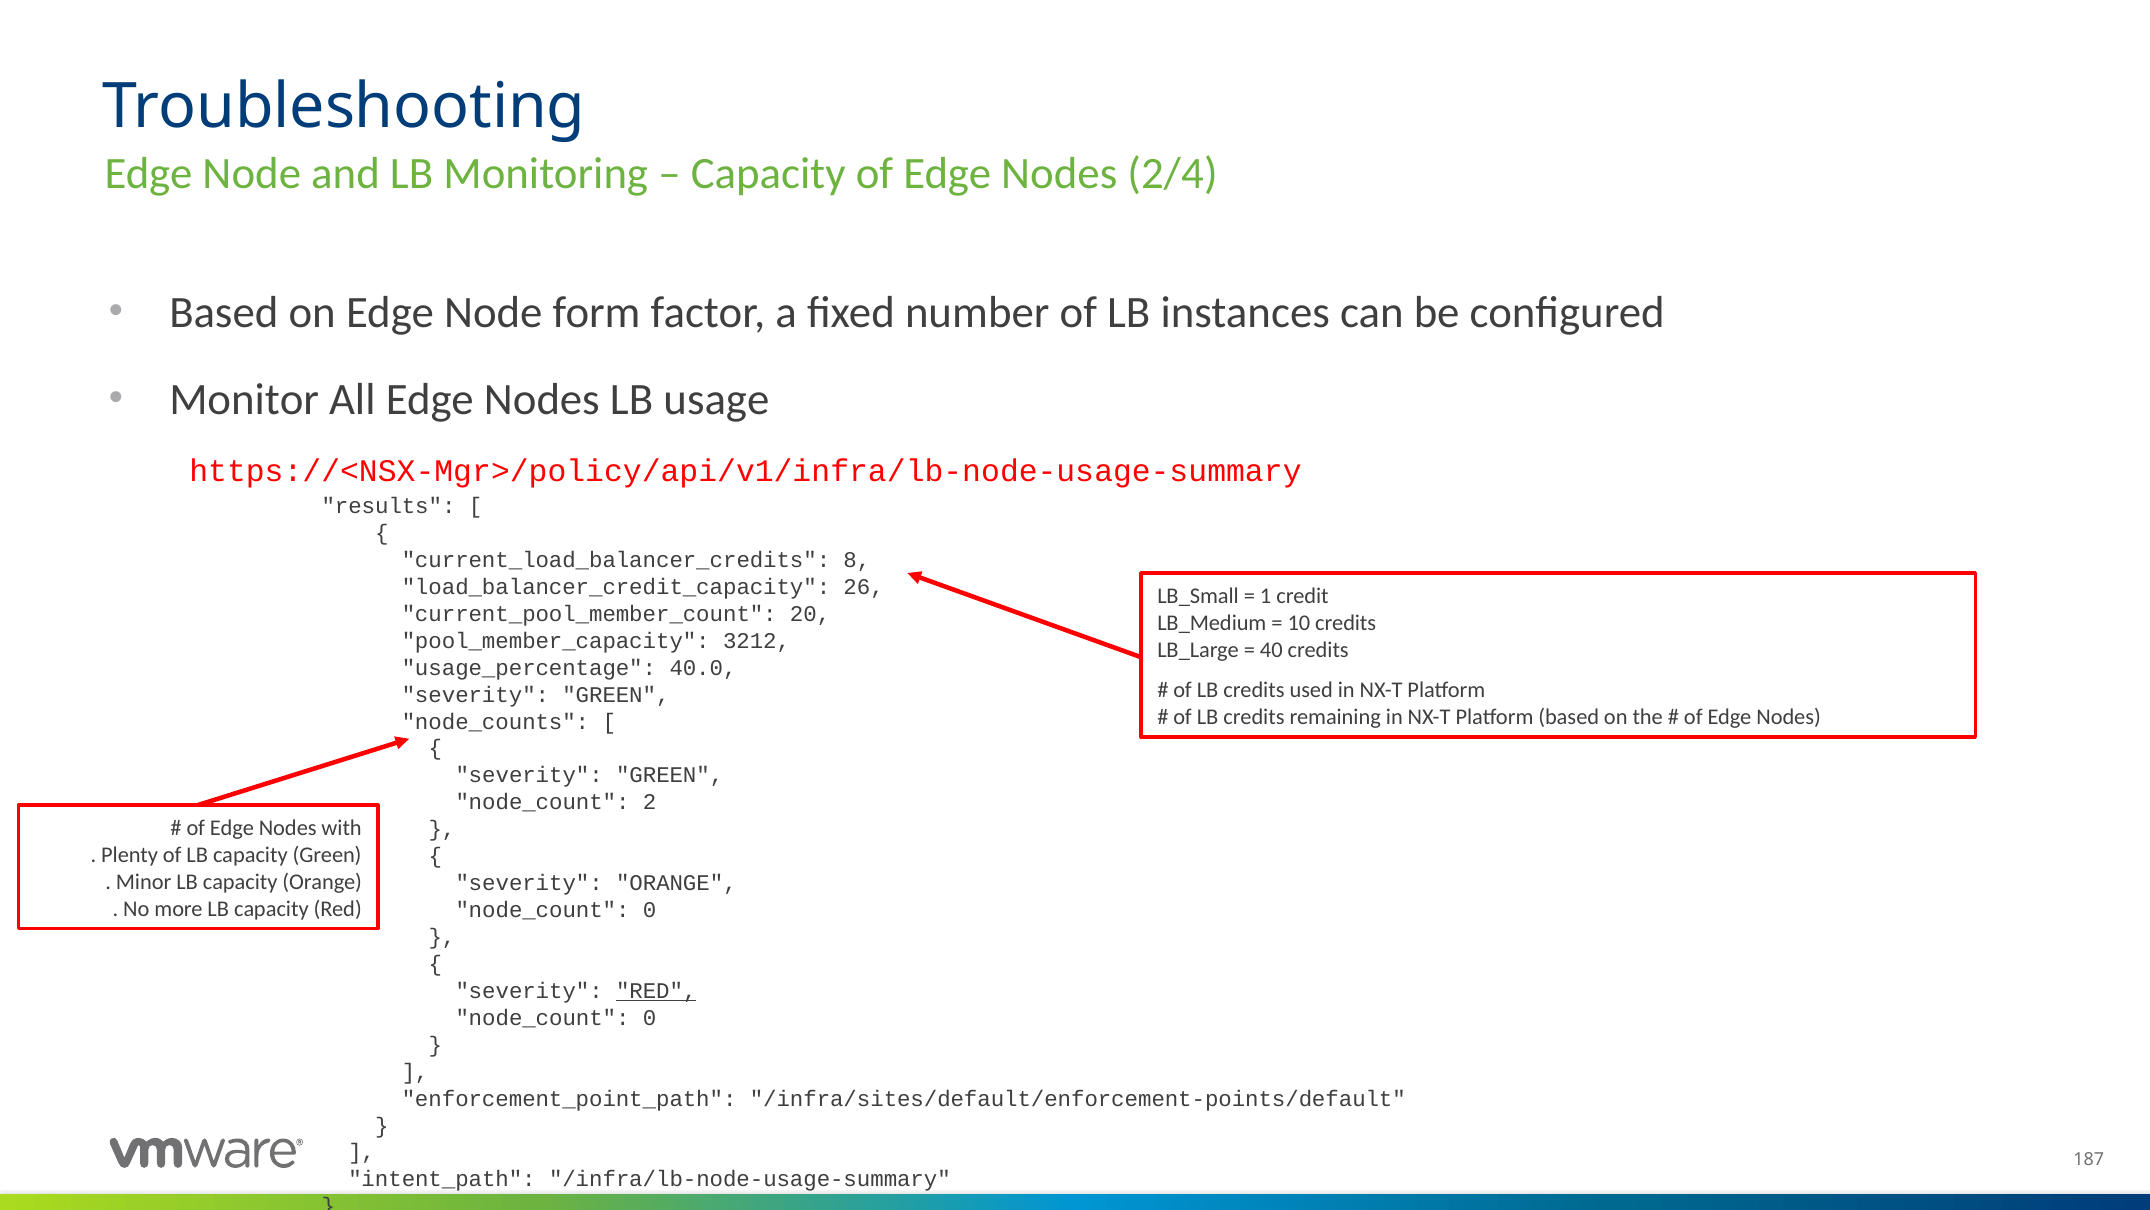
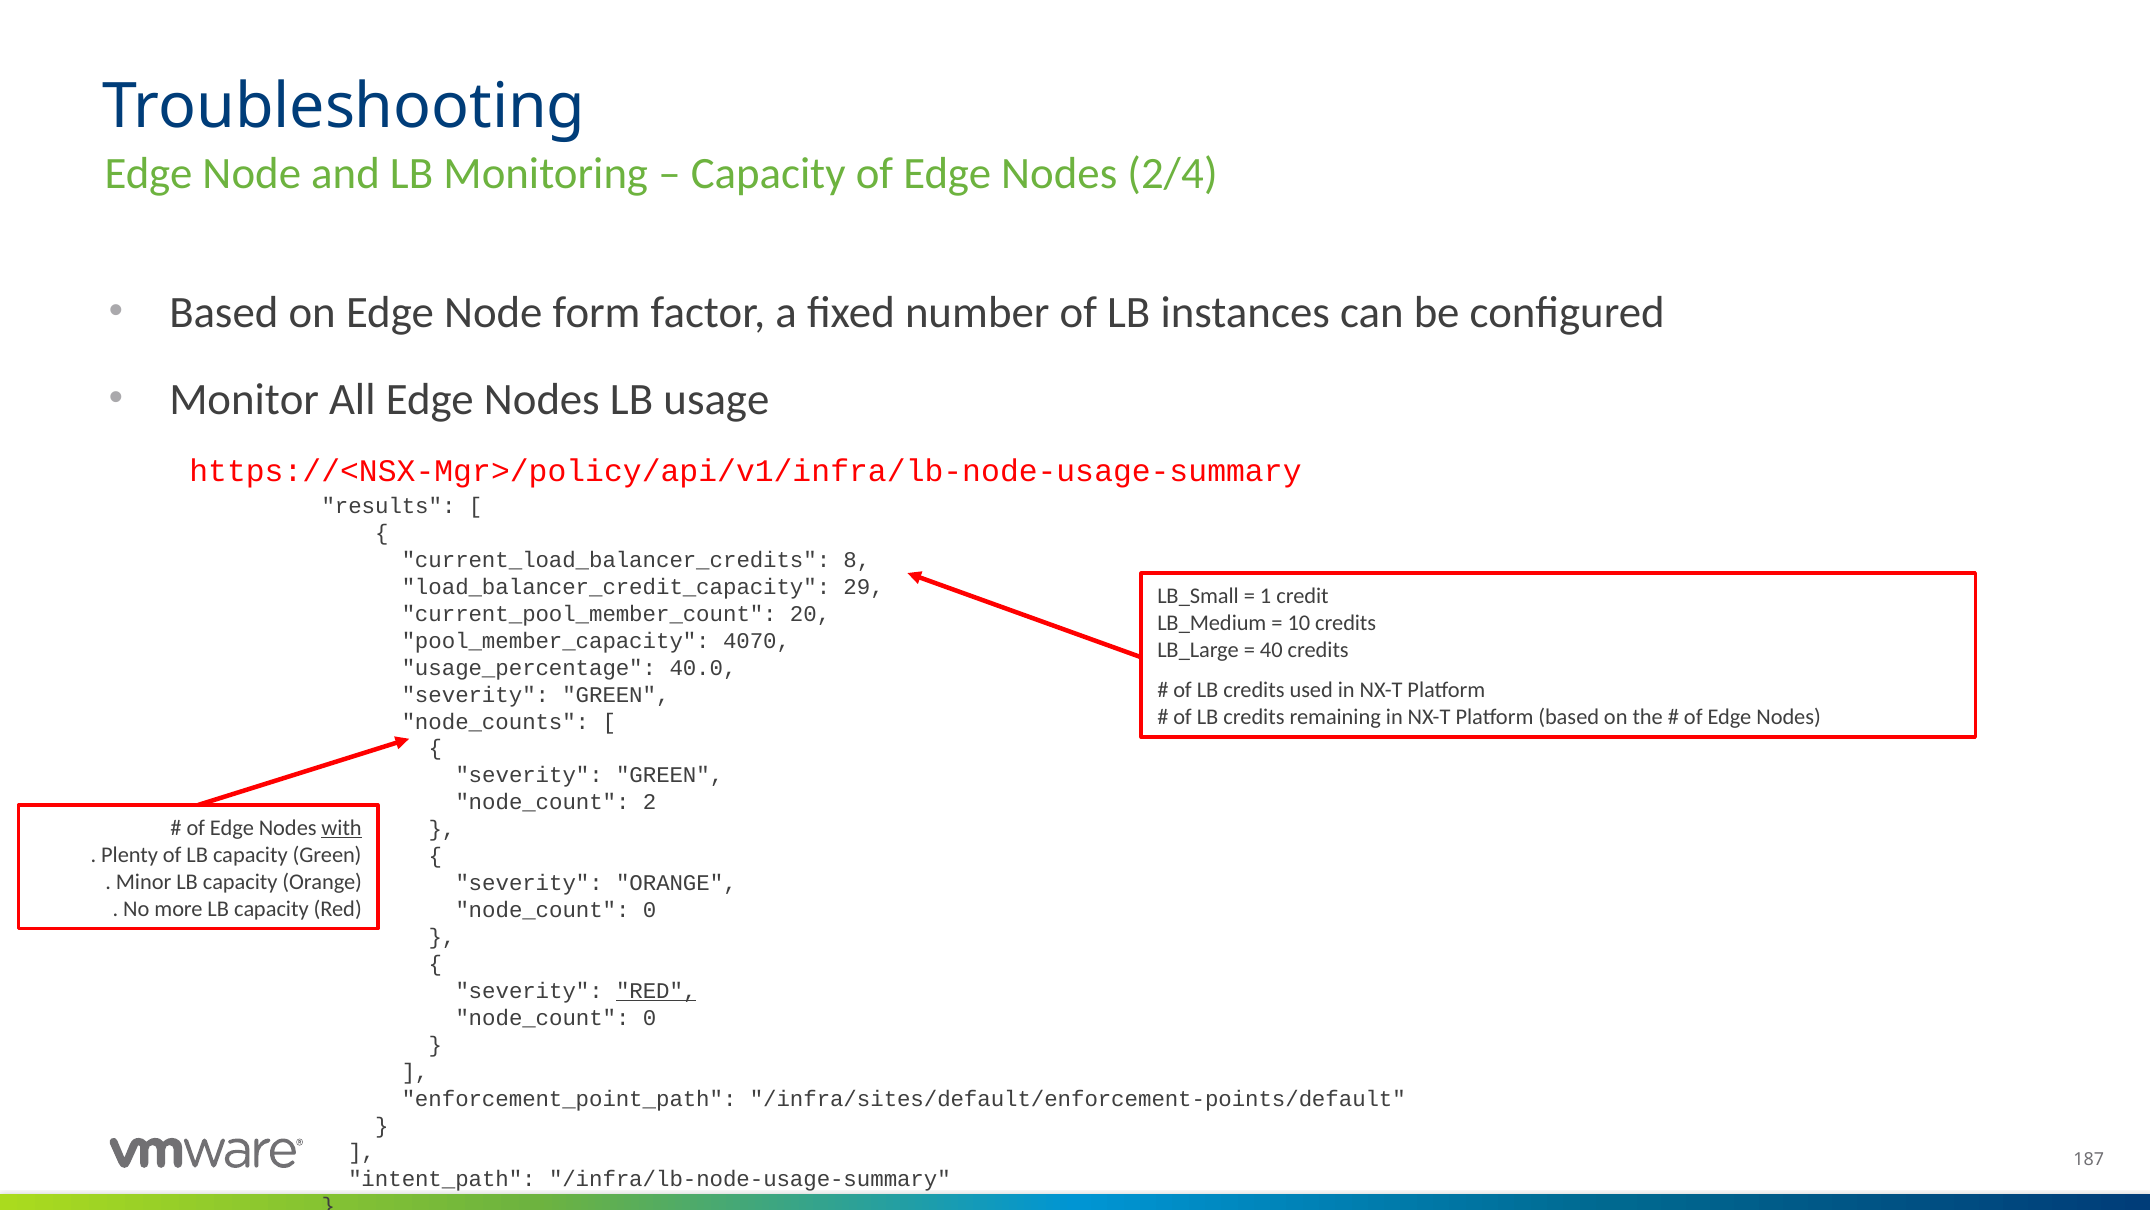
26: 26 -> 29 (864, 587)
3212: 3212 -> 4070 (757, 641)
with underline: none -> present (342, 828)
